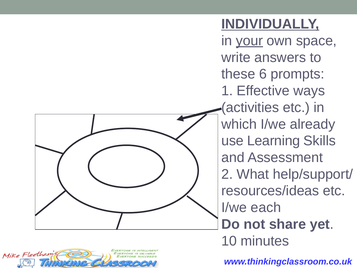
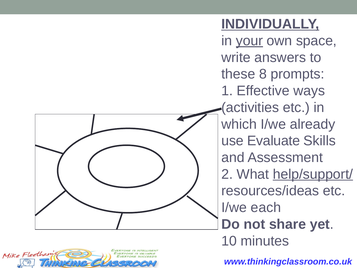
6: 6 -> 8 (263, 74)
Learning: Learning -> Evaluate (274, 141)
help/support/ underline: none -> present (313, 174)
